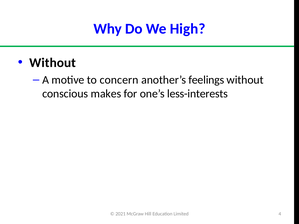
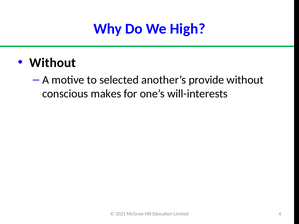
concern: concern -> selected (119, 80)
feelings: feelings -> provide (206, 80)
less-interests: less-interests -> will-interests (197, 94)
